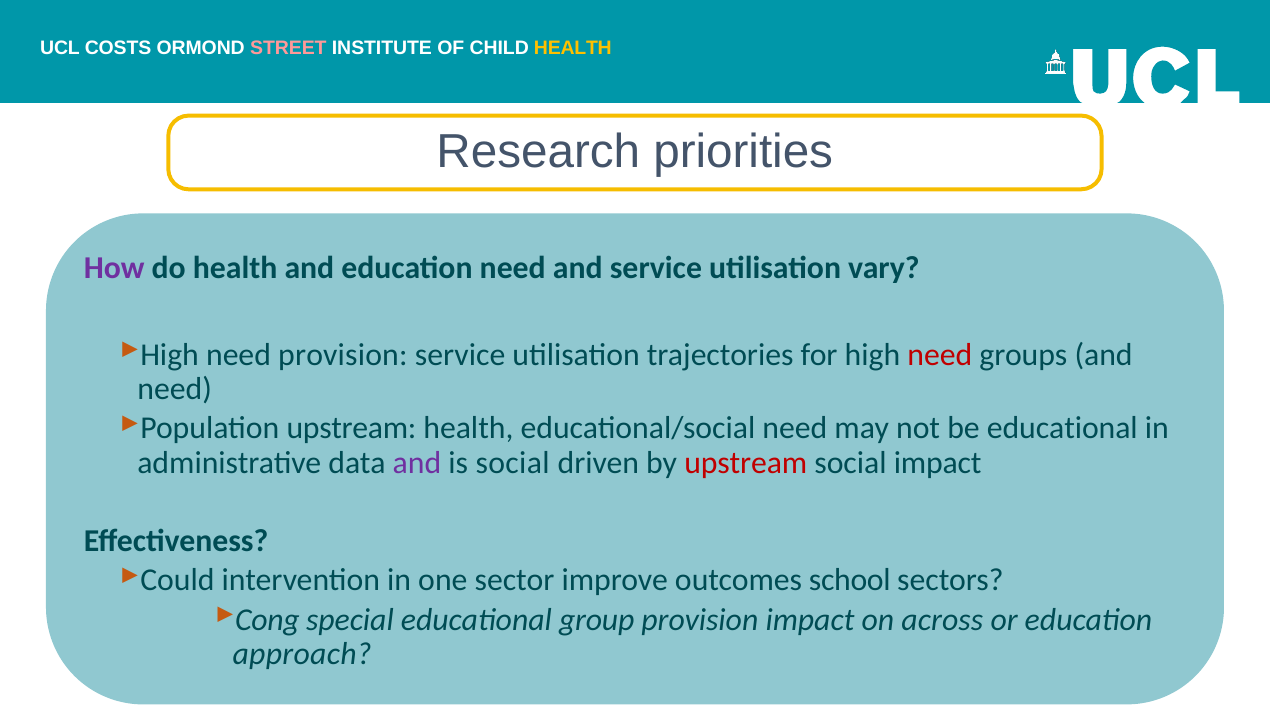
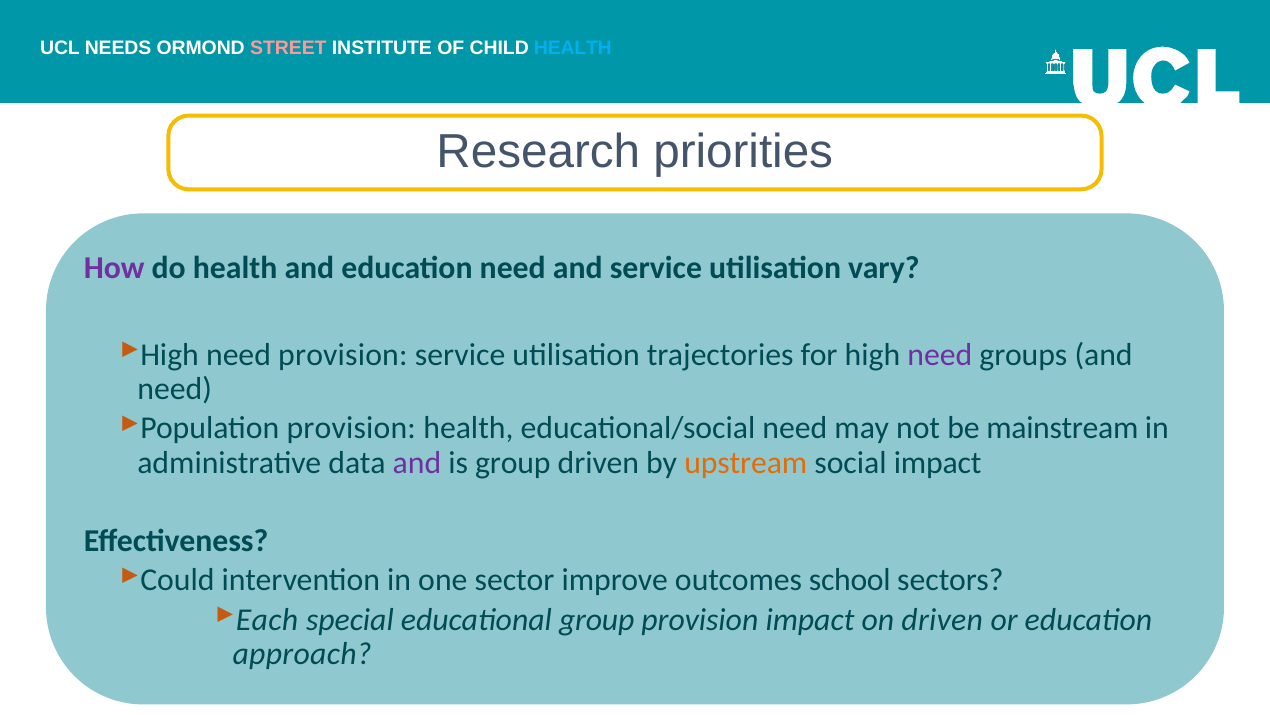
COSTS: COSTS -> NEEDS (118, 48)
HEALTH colour: yellow -> light blue (573, 48)
need colour: red -> purple (940, 354)
Population upstream: upstream -> provision (351, 428)
be educational: educational -> mainstream (1062, 428)
is social: social -> group (513, 462)
upstream colour: red -> orange (746, 462)
Cong: Cong -> Each (267, 619)
on across: across -> driven (942, 619)
